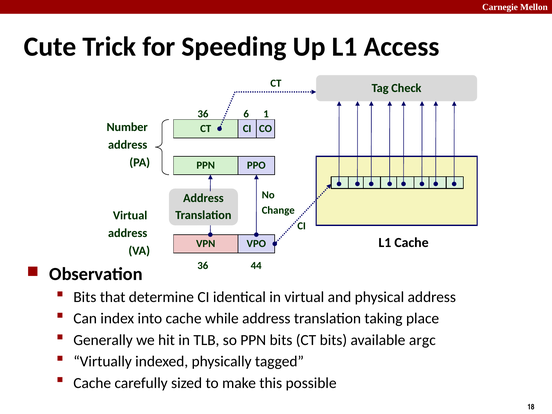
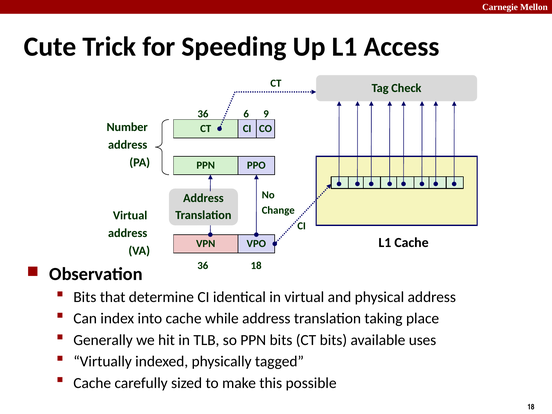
1: 1 -> 9 (266, 114)
36 44: 44 -> 18 (256, 266)
argc: argc -> uses (422, 340)
